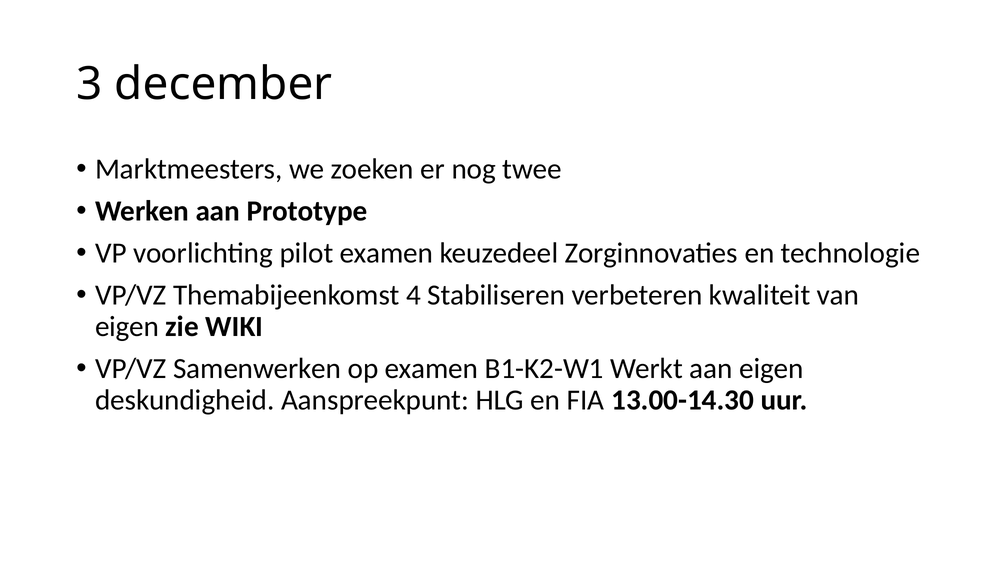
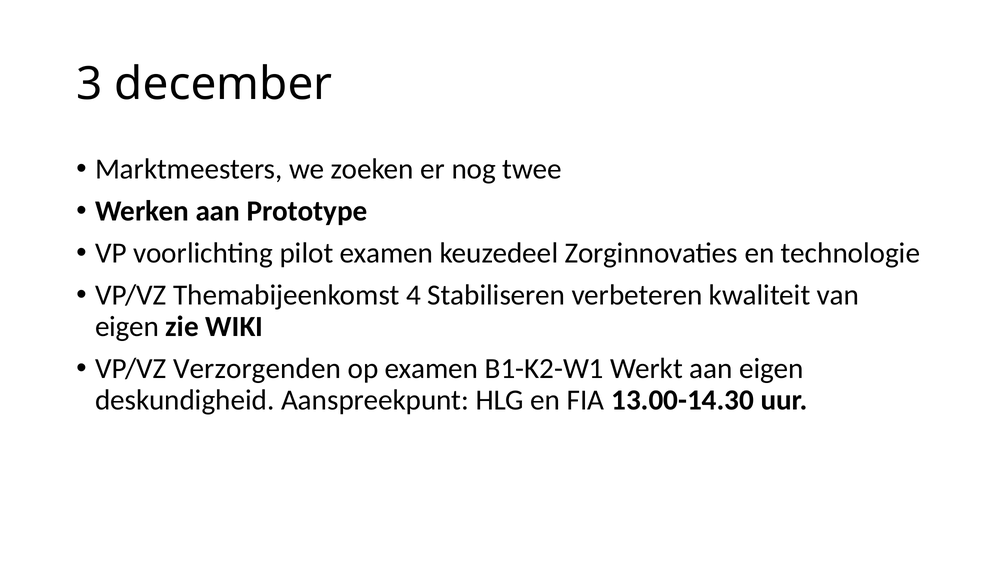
Samenwerken: Samenwerken -> Verzorgenden (257, 369)
